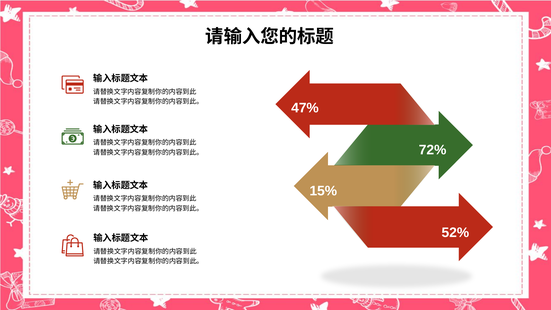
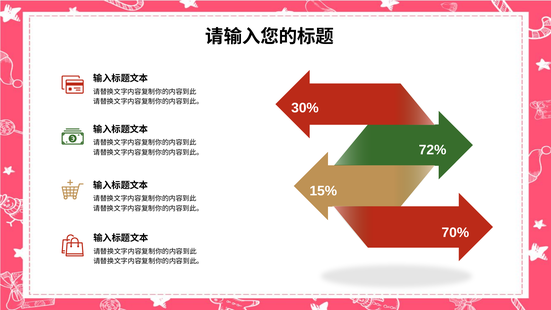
47%: 47% -> 30% (305, 108)
52%: 52% -> 70% (455, 233)
